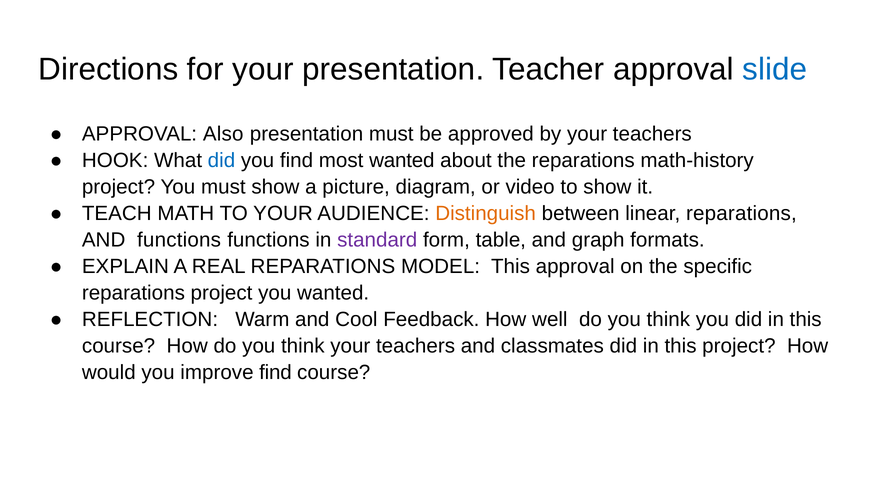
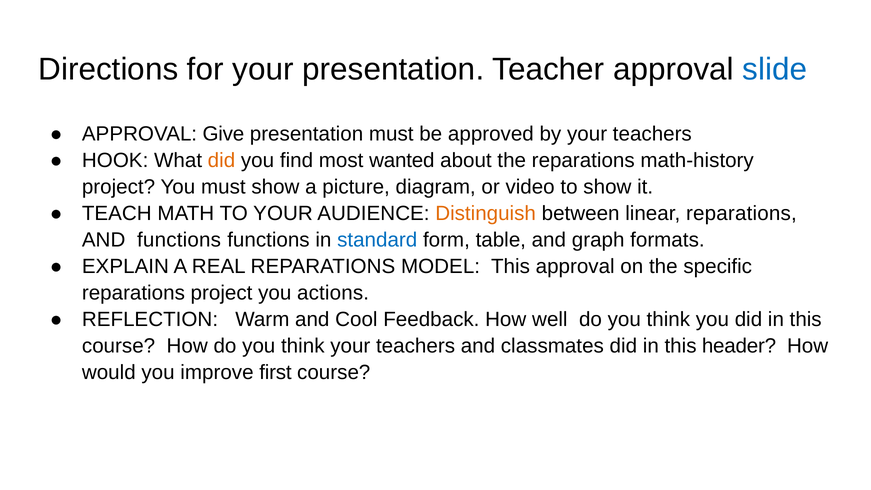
Also: Also -> Give (223, 134)
did colour: blue -> orange (221, 160)
standard colour: purple -> blue (377, 240)
you wanted: wanted -> actions (333, 293)
this project: project -> header (739, 346)
improve find: find -> first (275, 372)
